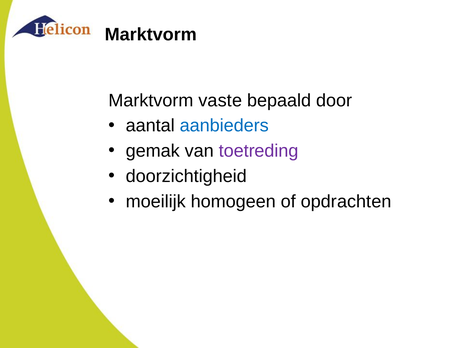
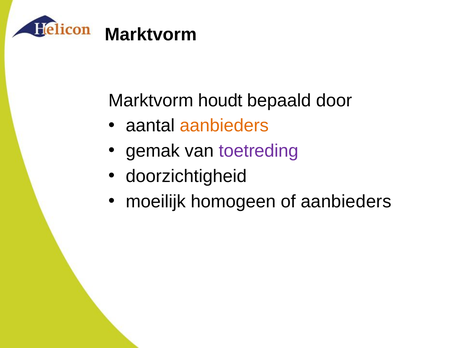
vaste: vaste -> houdt (220, 100)
aanbieders colour: blue -> orange (224, 125)
of opdrachten: opdrachten -> aanbieders (346, 201)
